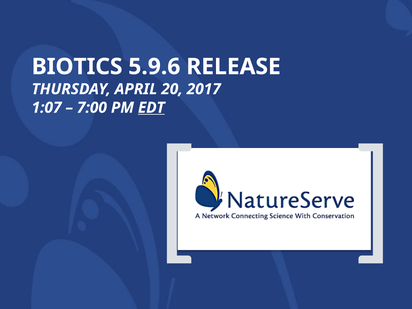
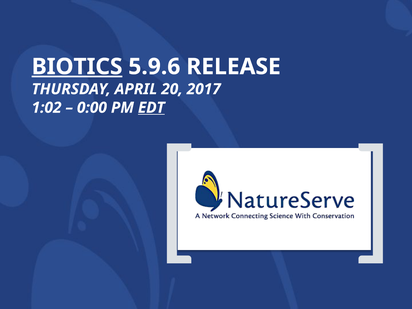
BIOTICS underline: none -> present (77, 67)
1:07: 1:07 -> 1:02 (47, 108)
7:00: 7:00 -> 0:00 (92, 108)
